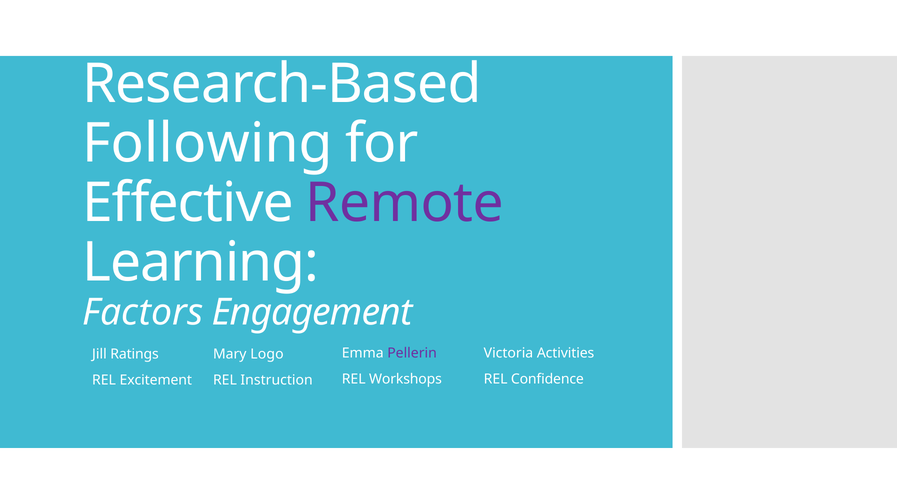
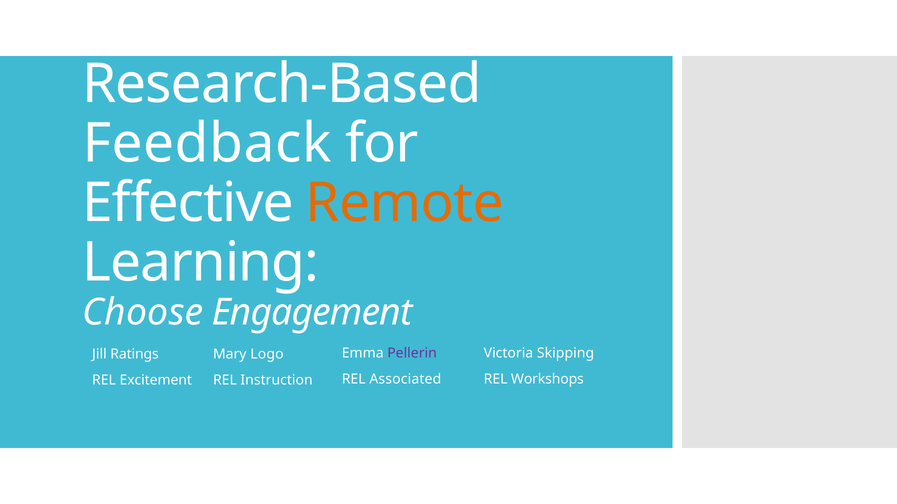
Following: Following -> Feedback (207, 144)
Remote colour: purple -> orange (405, 203)
Factors: Factors -> Choose (143, 313)
Activities: Activities -> Skipping (566, 353)
Workshops: Workshops -> Associated (405, 380)
Confidence: Confidence -> Workshops (547, 380)
